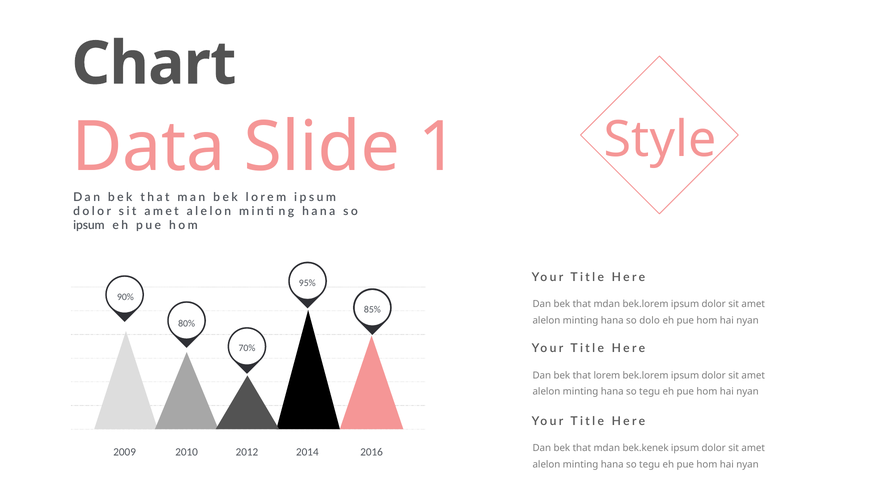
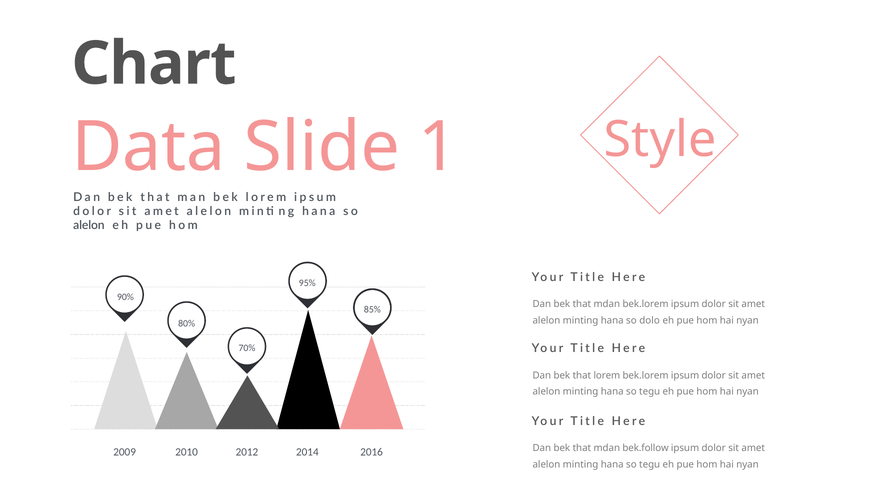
ipsum: ipsum -> alelon (89, 225)
bek.kenek: bek.kenek -> bek.follow (646, 448)
